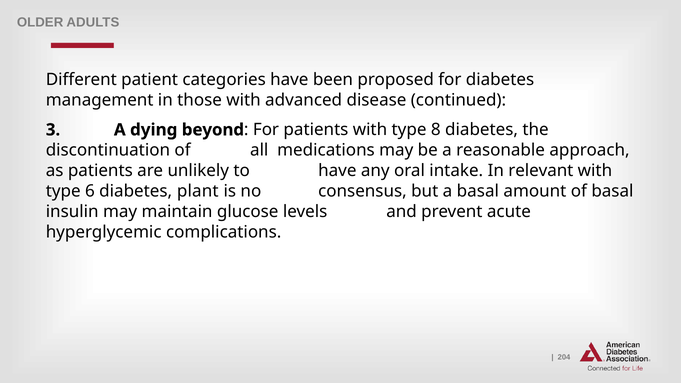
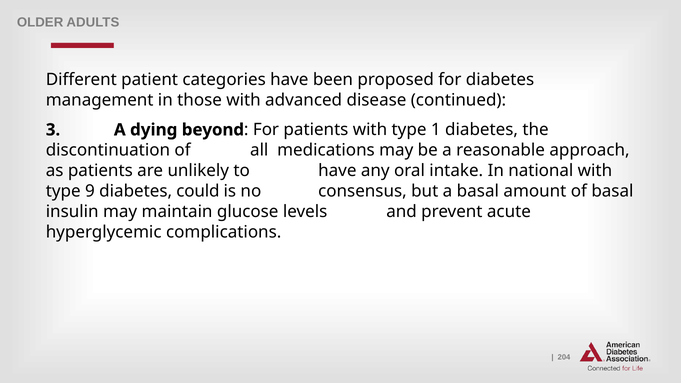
8: 8 -> 1 (436, 130)
relevant: relevant -> national (541, 171)
6: 6 -> 9 (90, 191)
plant: plant -> could (198, 191)
